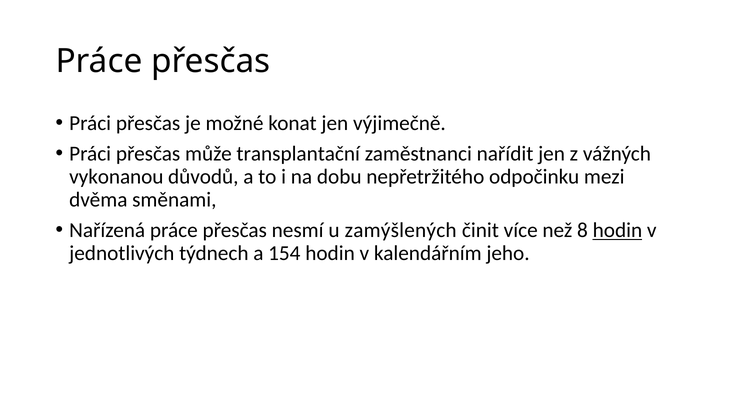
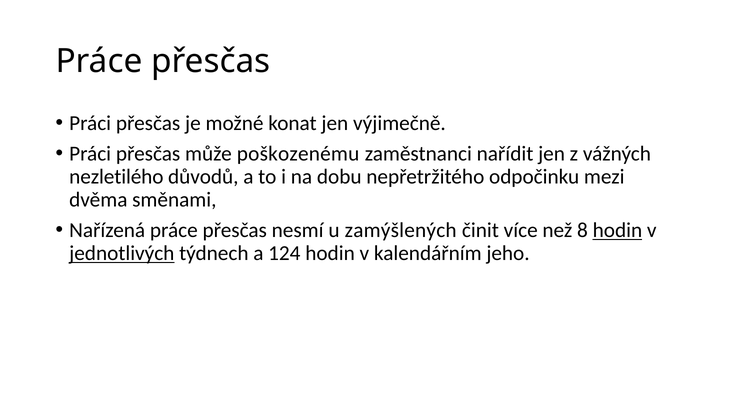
transplantační: transplantační -> poškozenému (298, 154)
vykonanou: vykonanou -> nezletilého (116, 177)
jednotlivých underline: none -> present (122, 253)
154: 154 -> 124 (284, 253)
